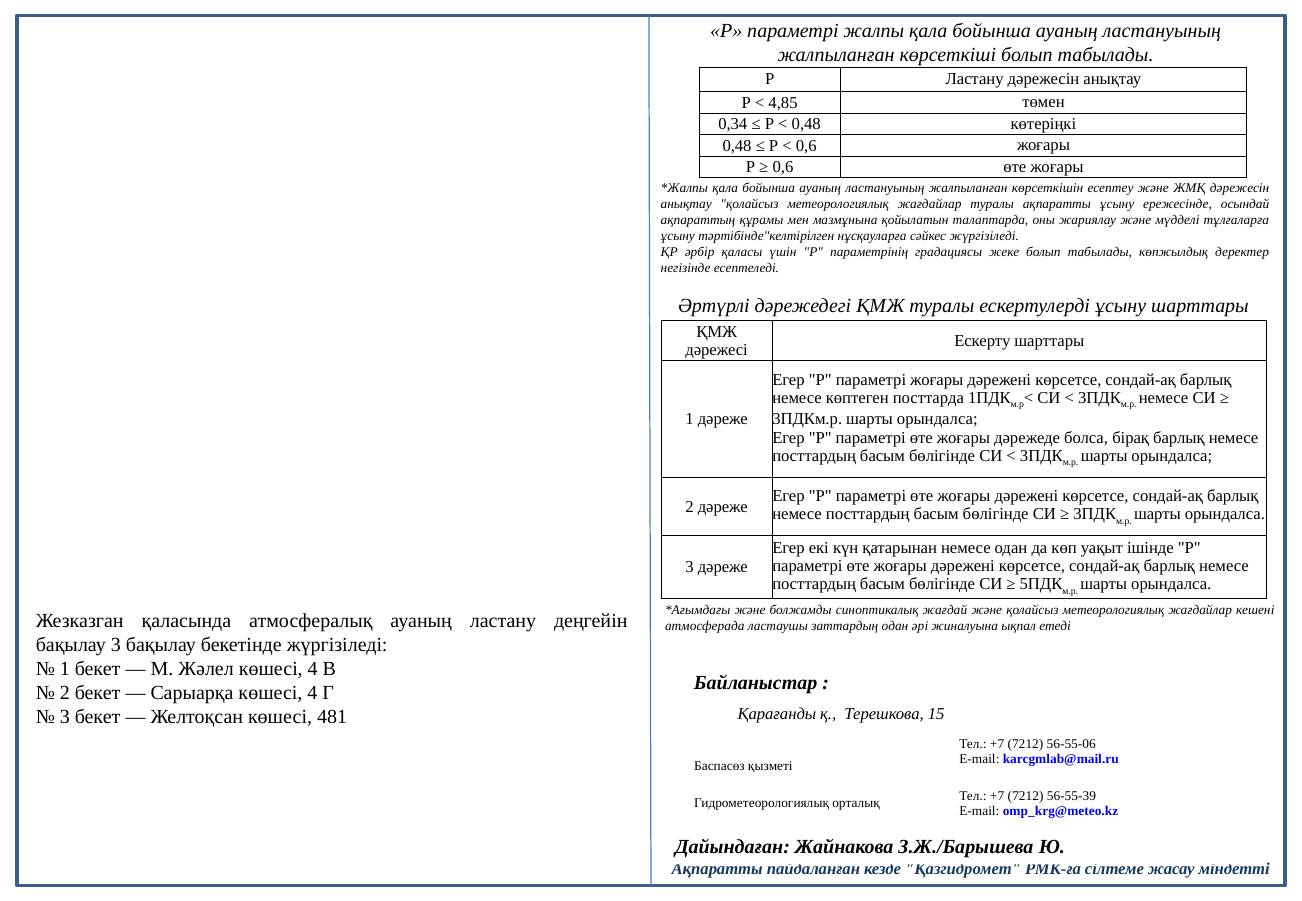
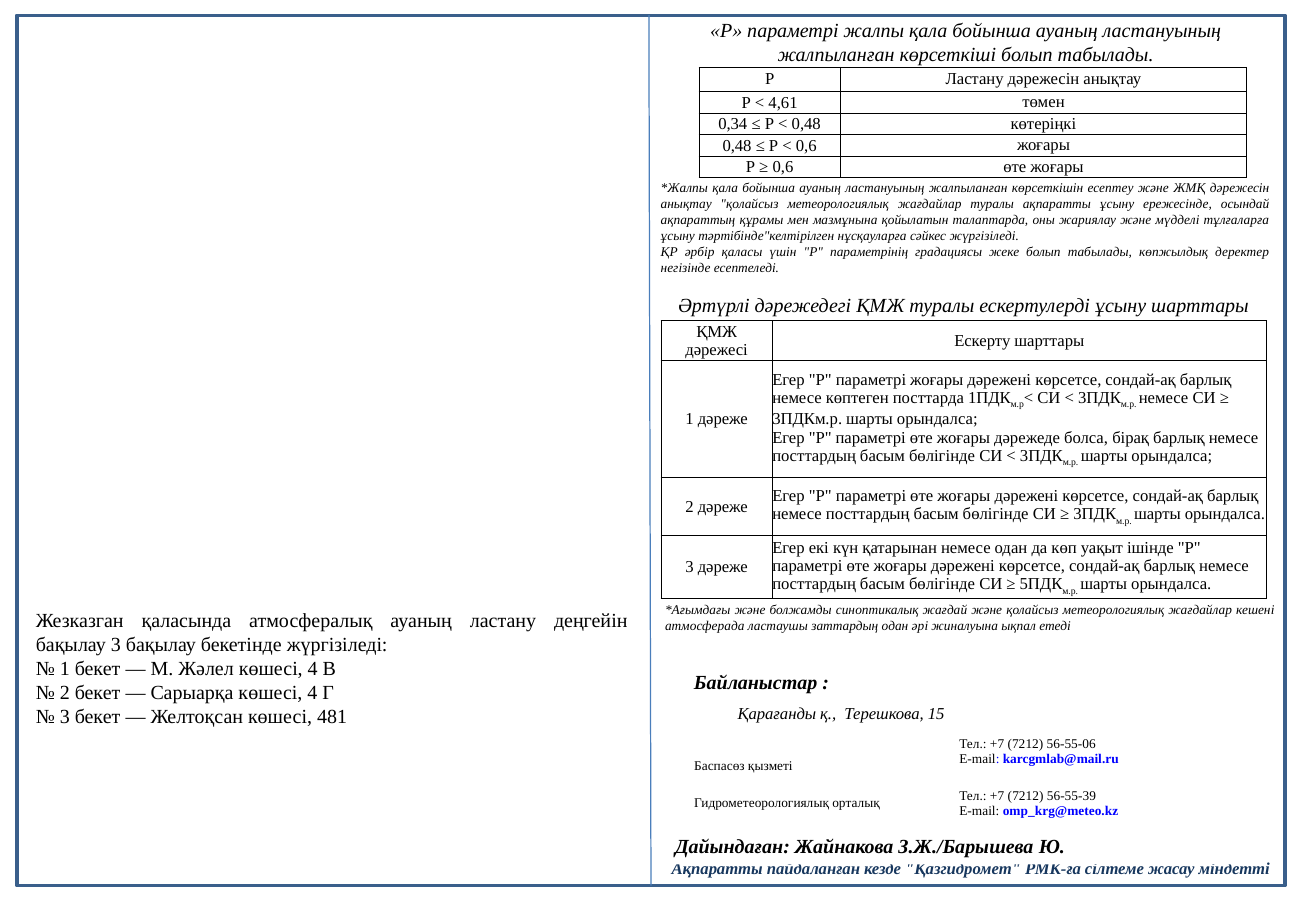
4,85: 4,85 -> 4,61 (783, 103)
